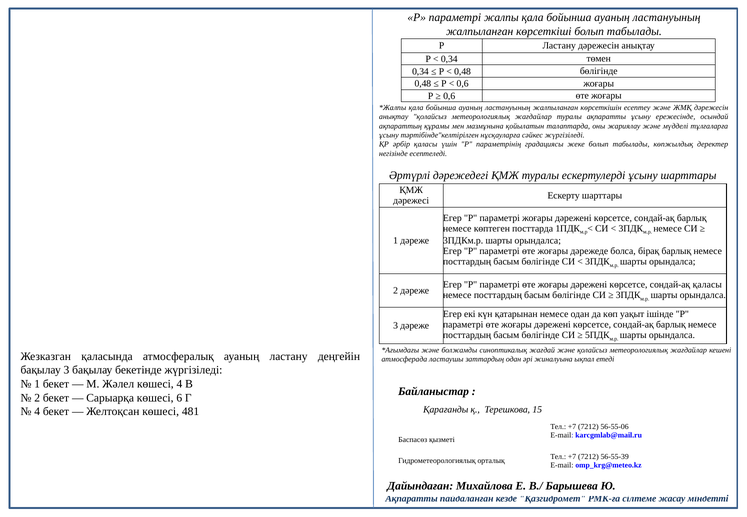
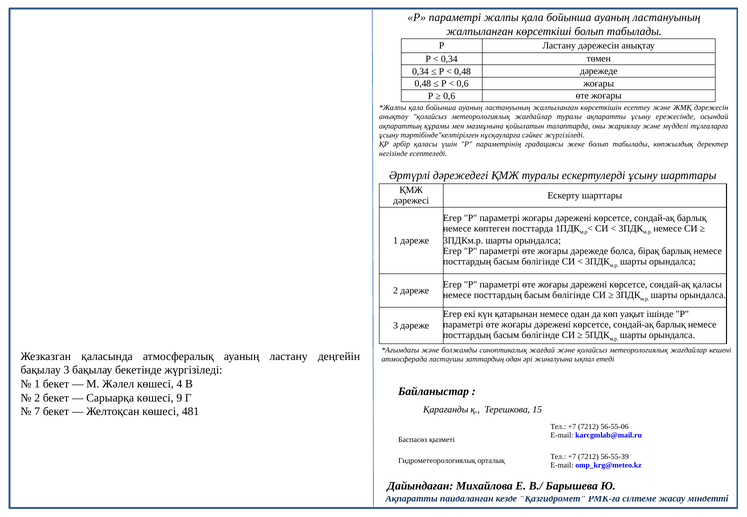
0,48 бөлігінде: бөлігінде -> дәрежеде (599, 71)
6: 6 -> 9 (179, 398)
4: 4 -> 7 (37, 412)
